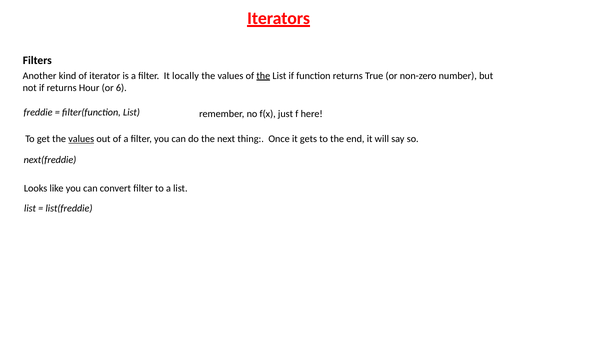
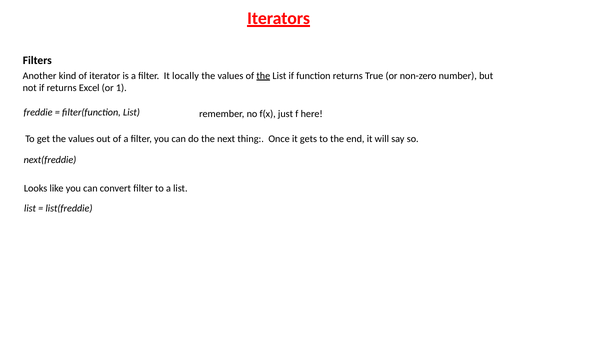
Hour: Hour -> Excel (89, 88)
6: 6 -> 1 (121, 88)
values underline: present -> none (81, 139)
